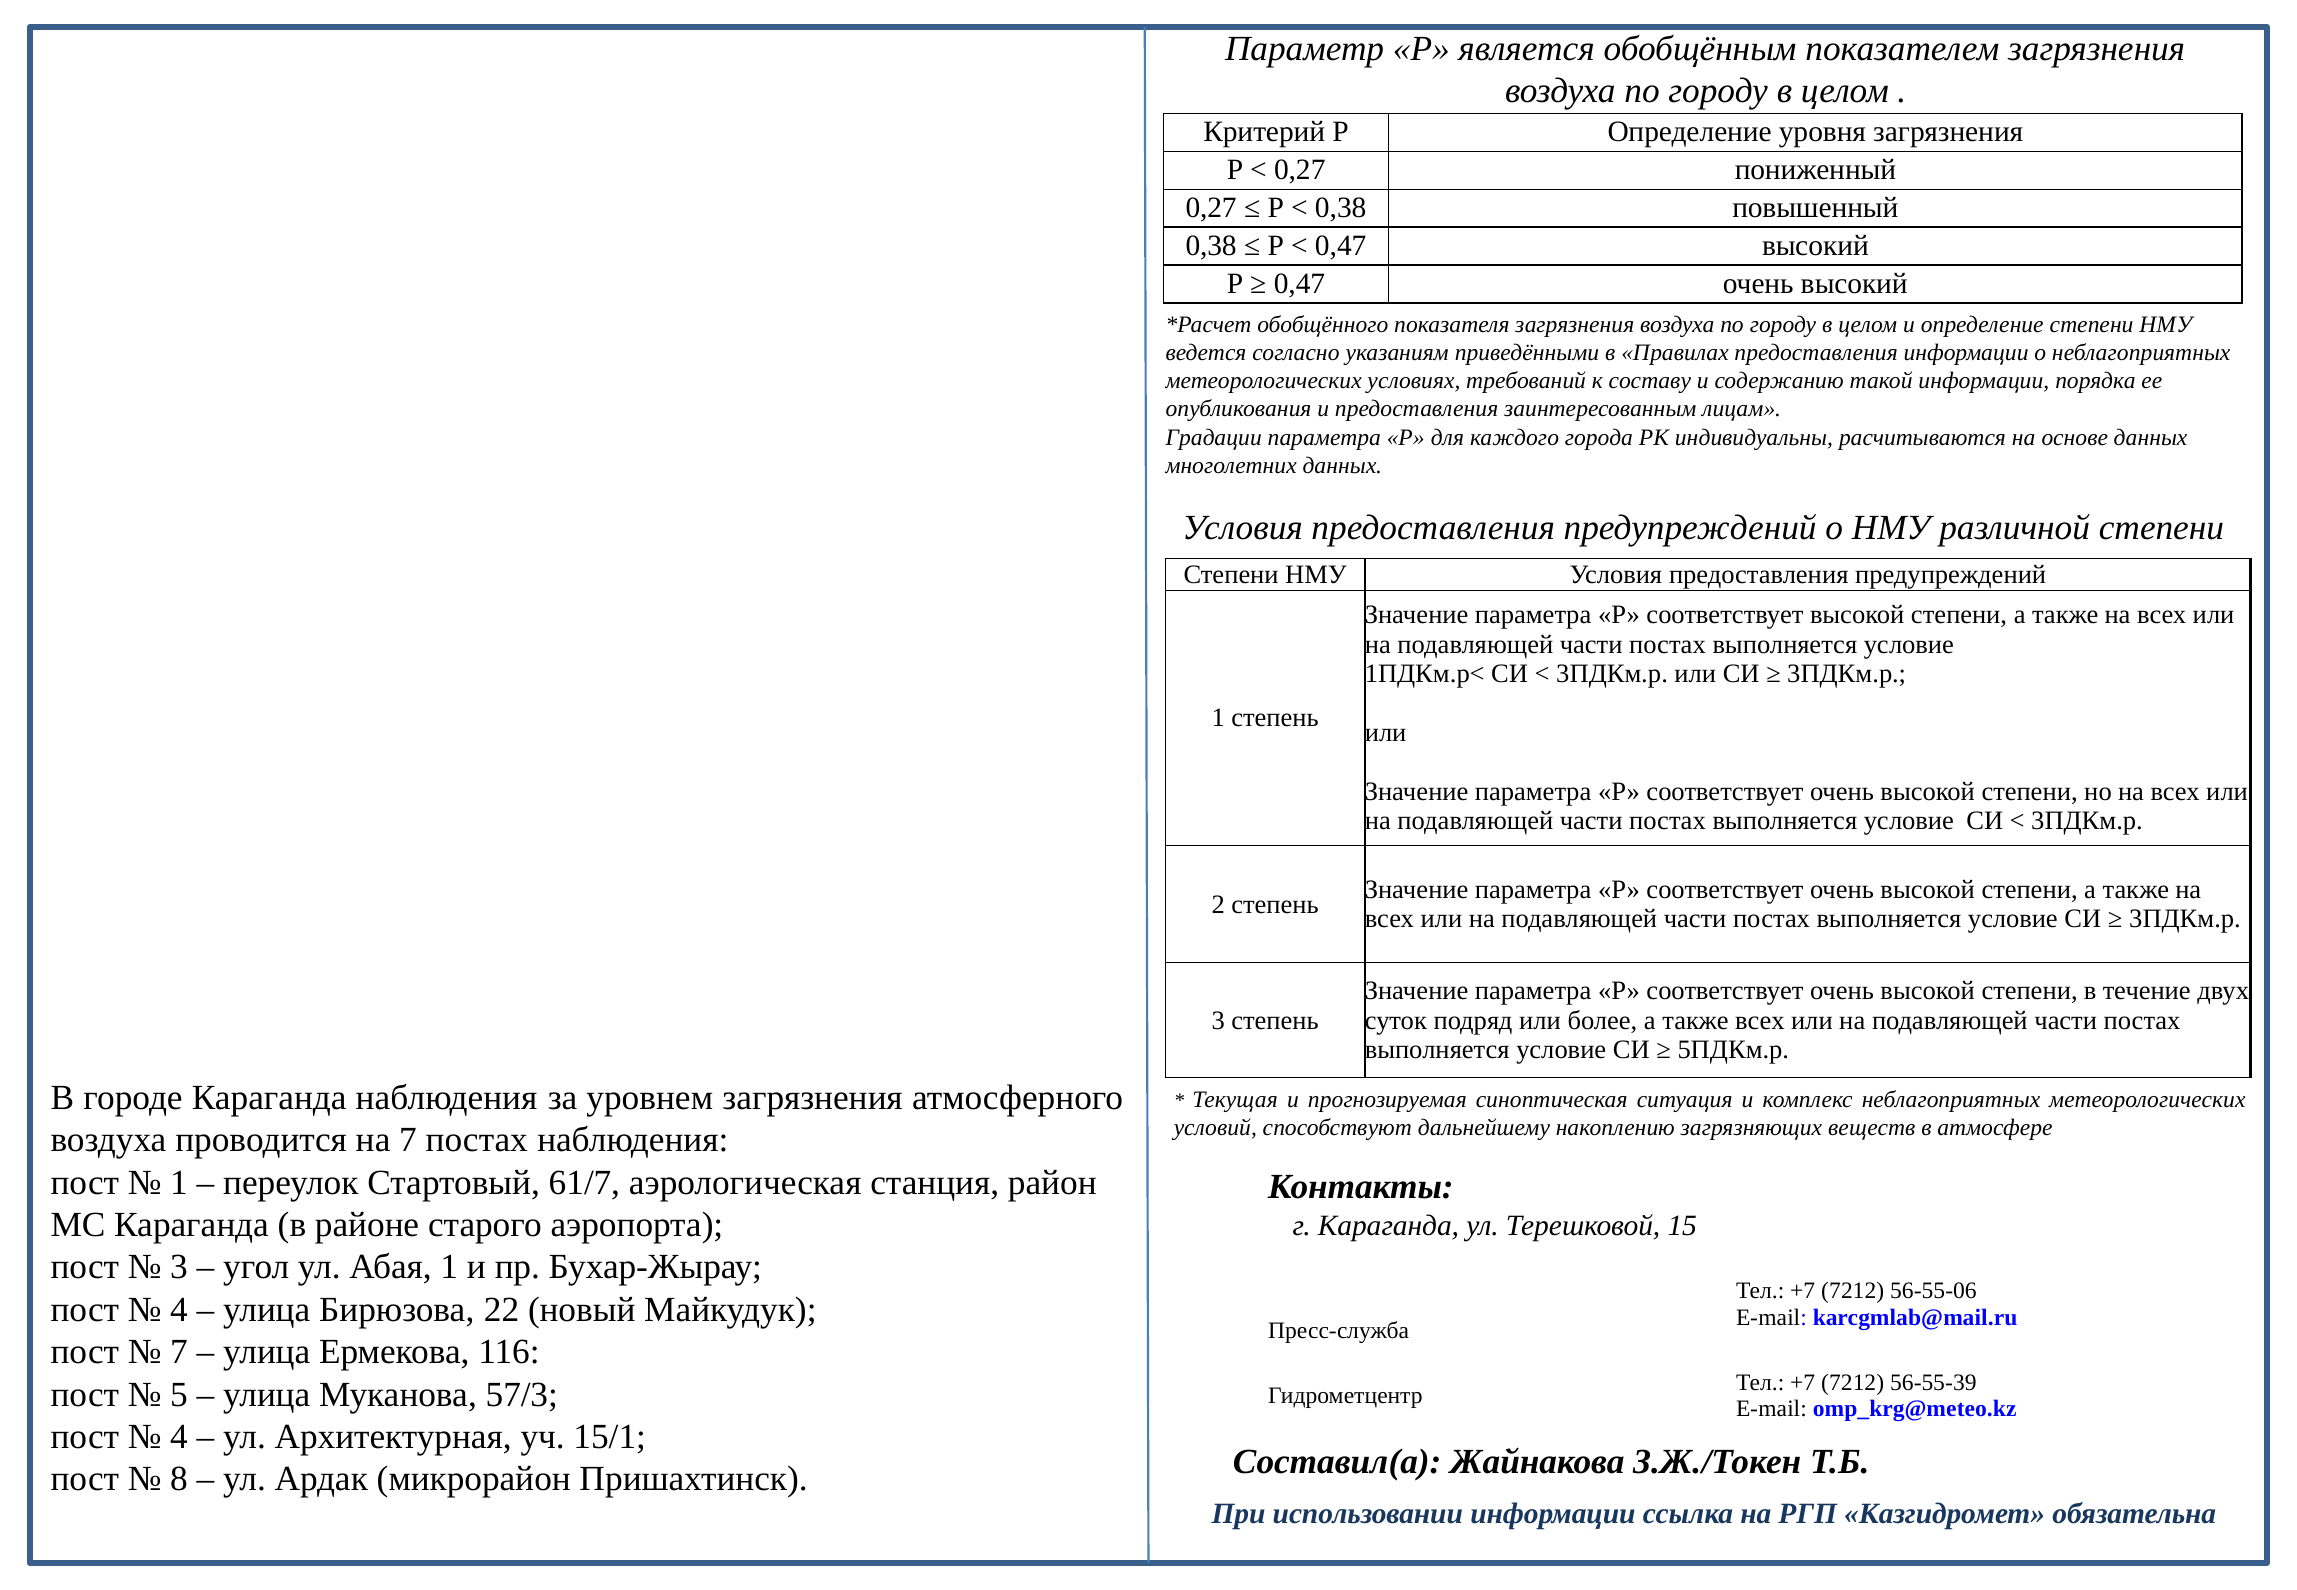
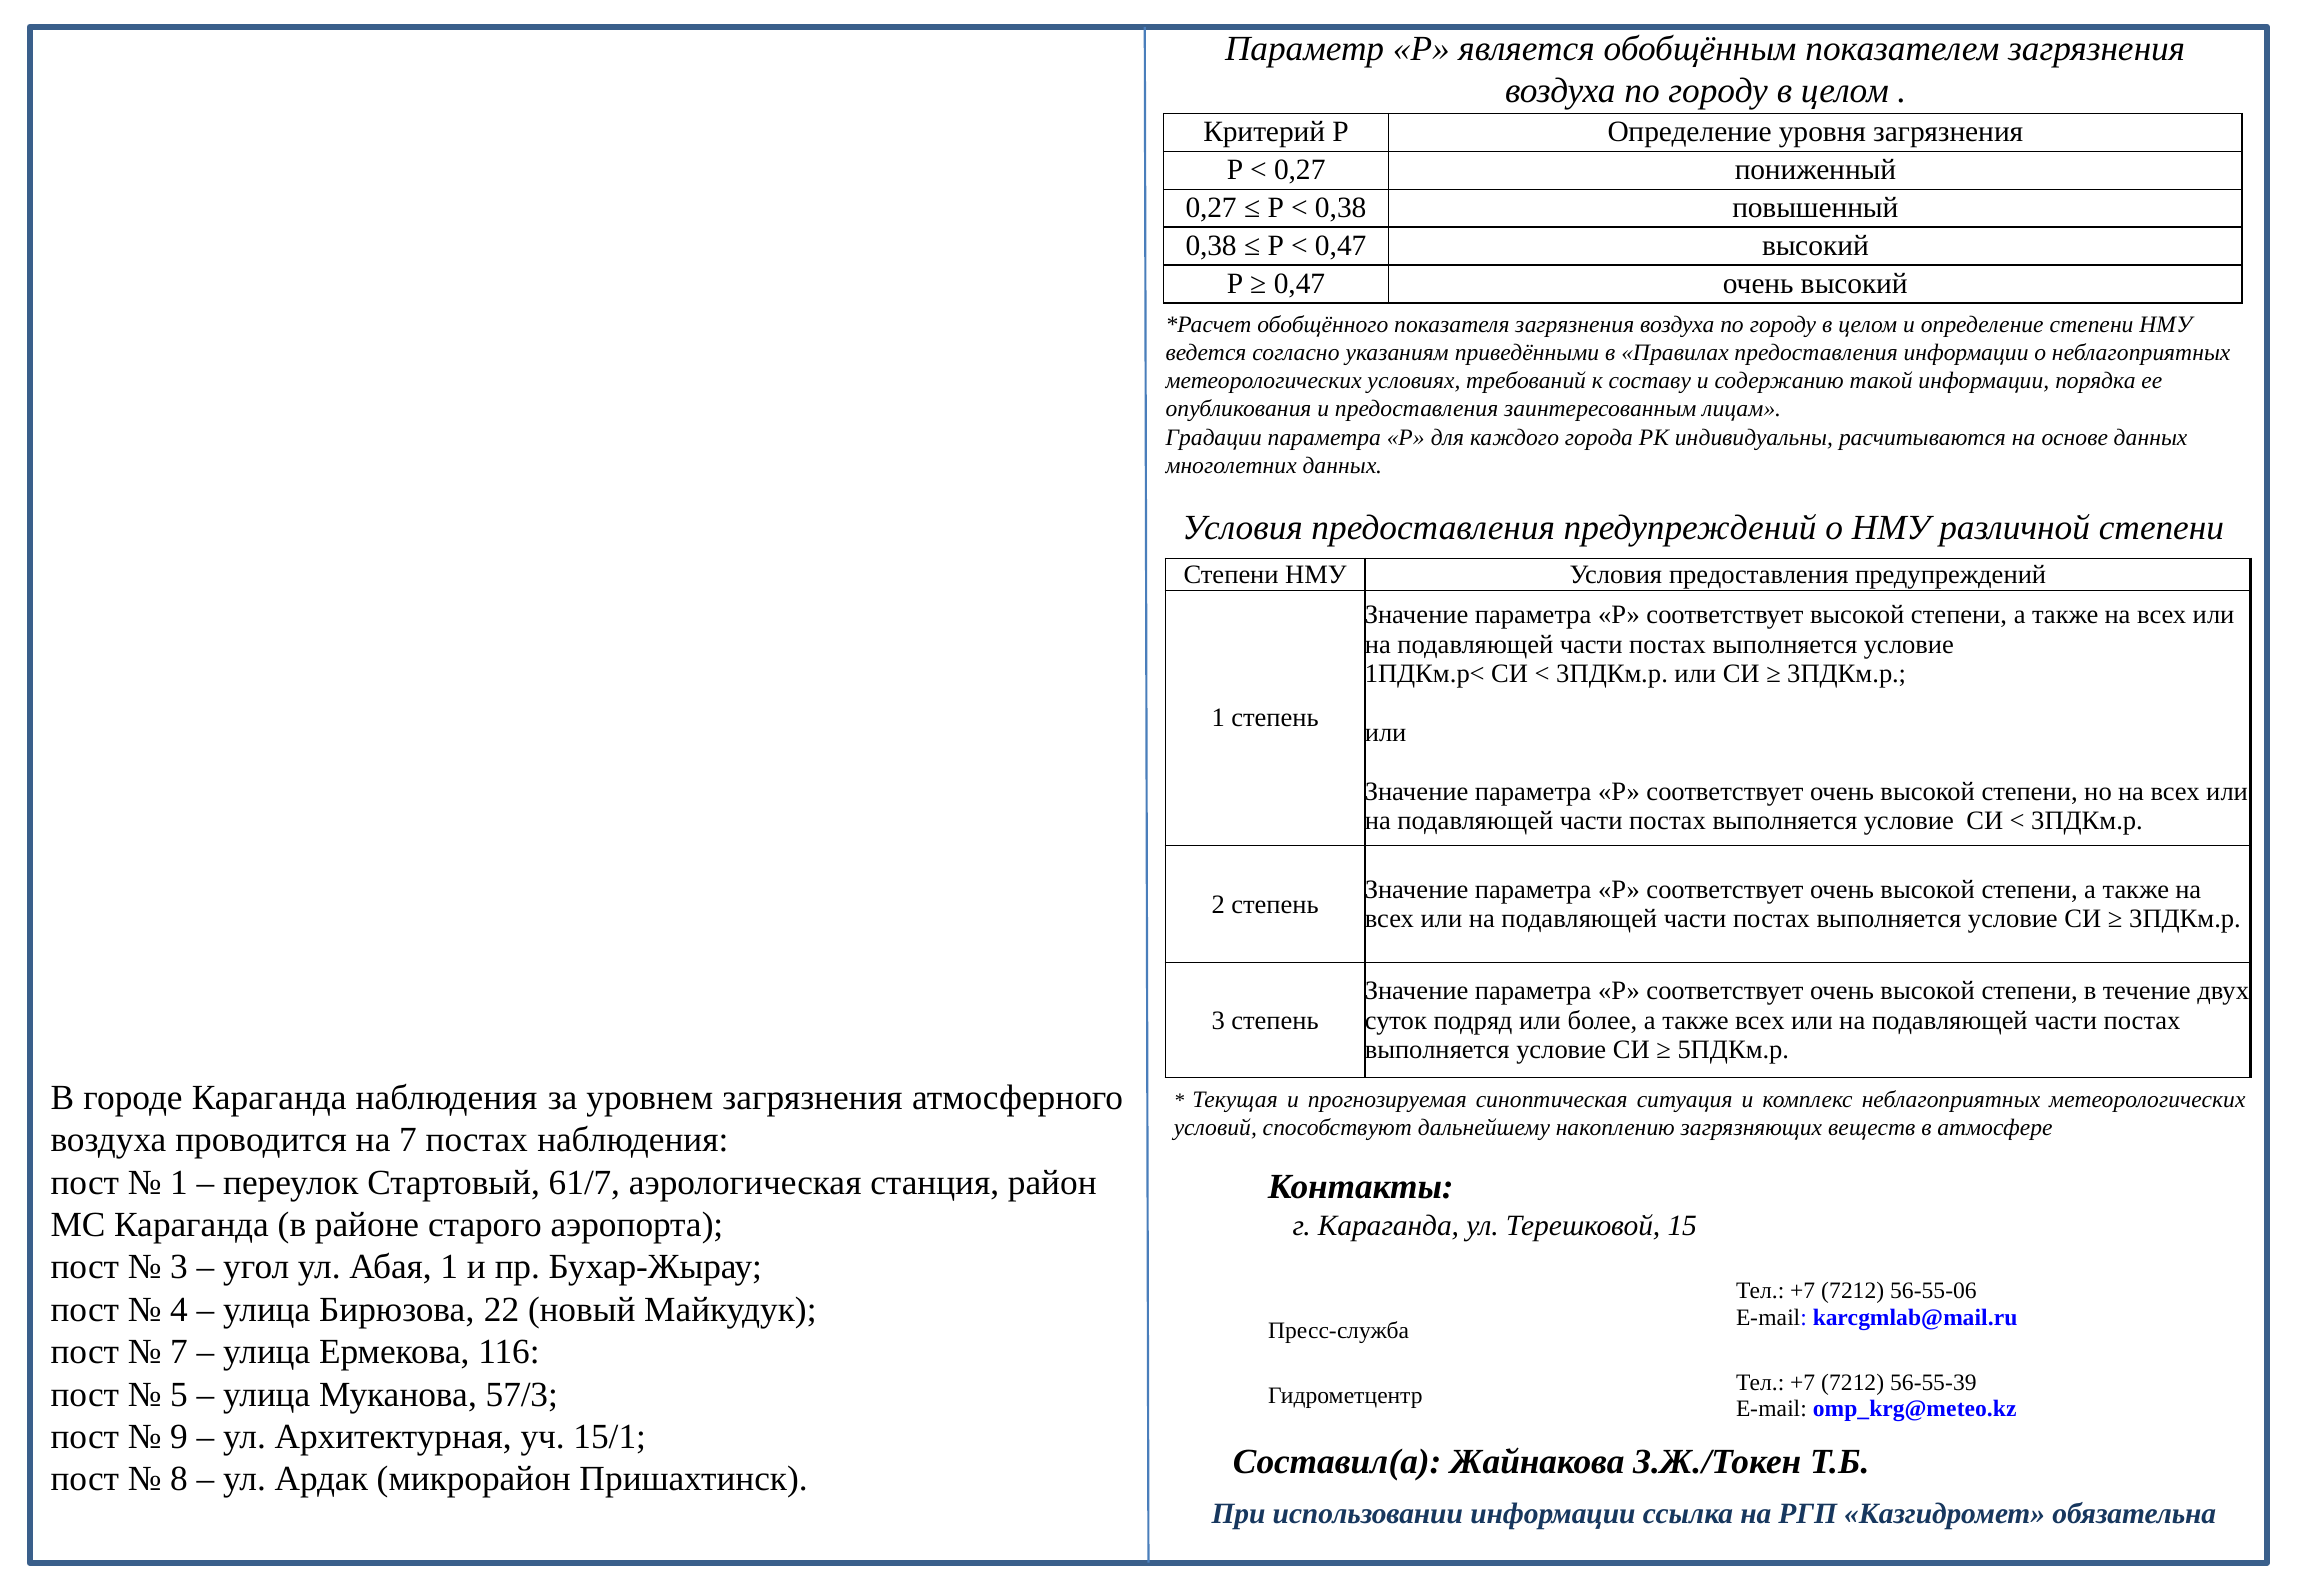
4: 4 -> 9 (179, 1437)
